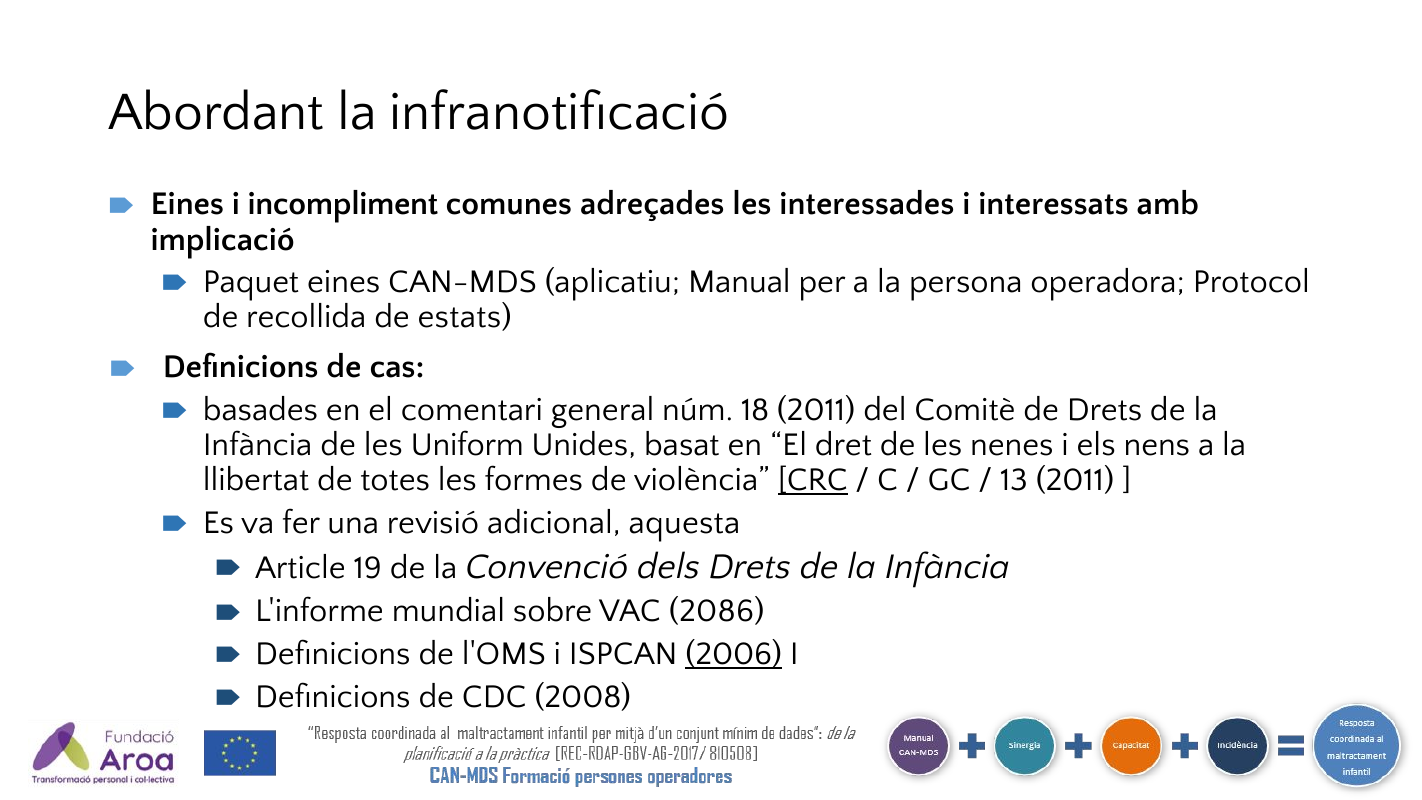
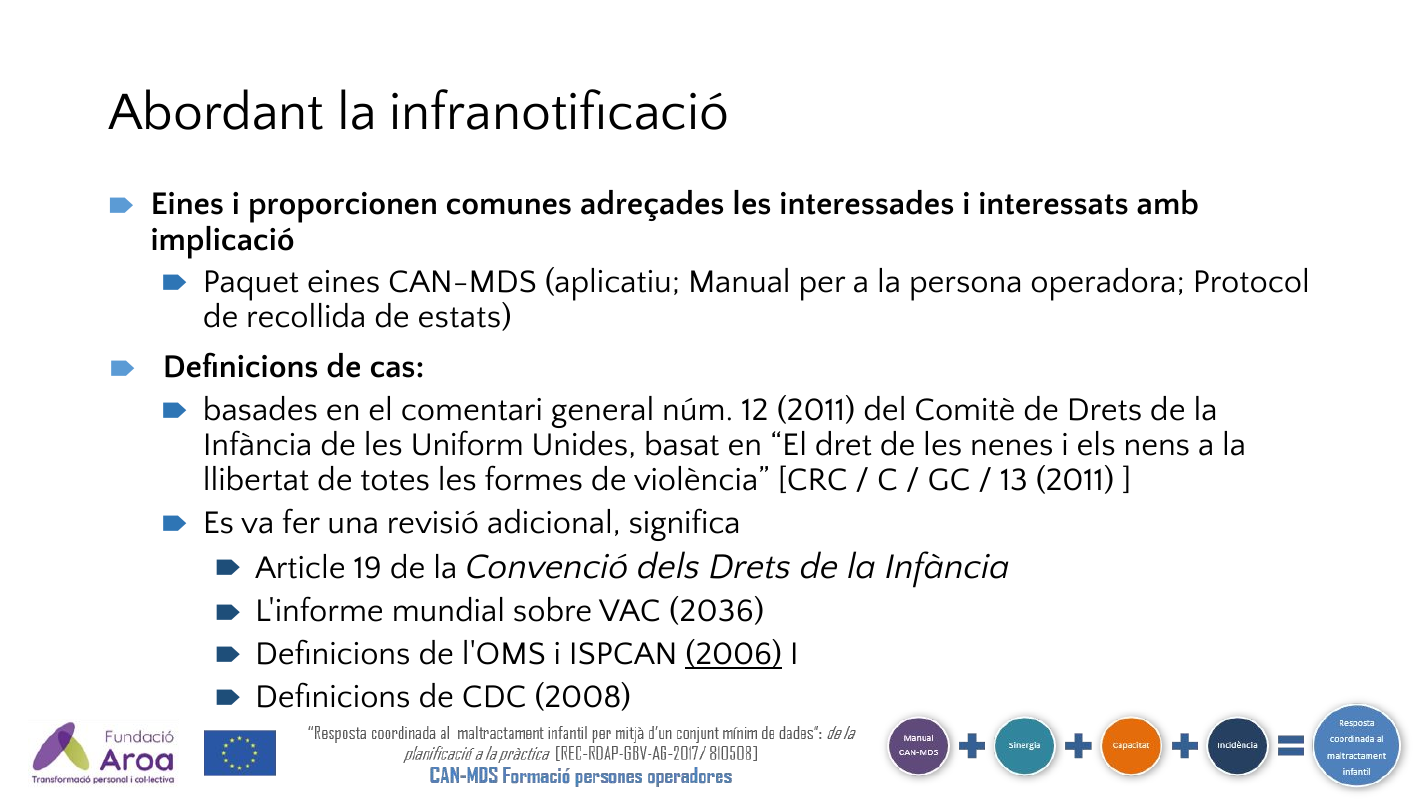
incompliment: incompliment -> proporcionen (343, 204)
18: 18 -> 12 (755, 410)
CRC underline: present -> none (813, 480)
aquesta: aquesta -> significa (685, 523)
2086: 2086 -> 2036 (717, 611)
